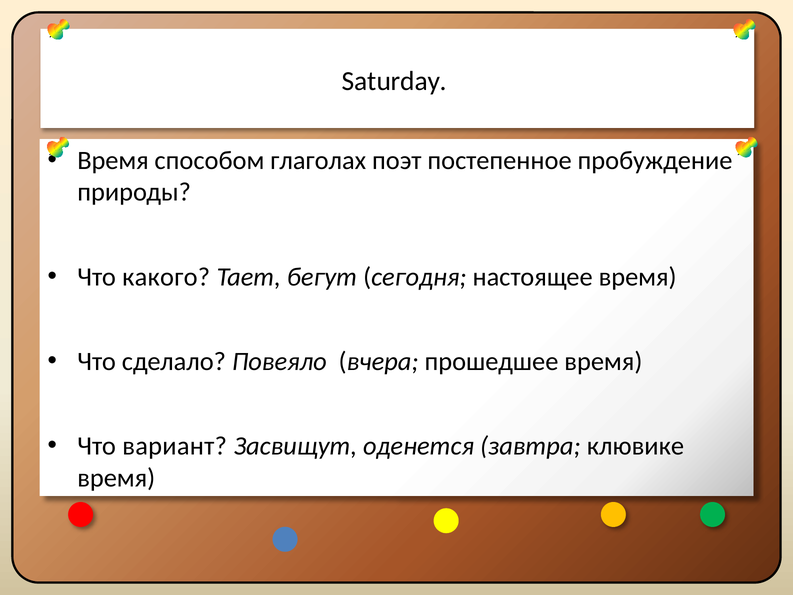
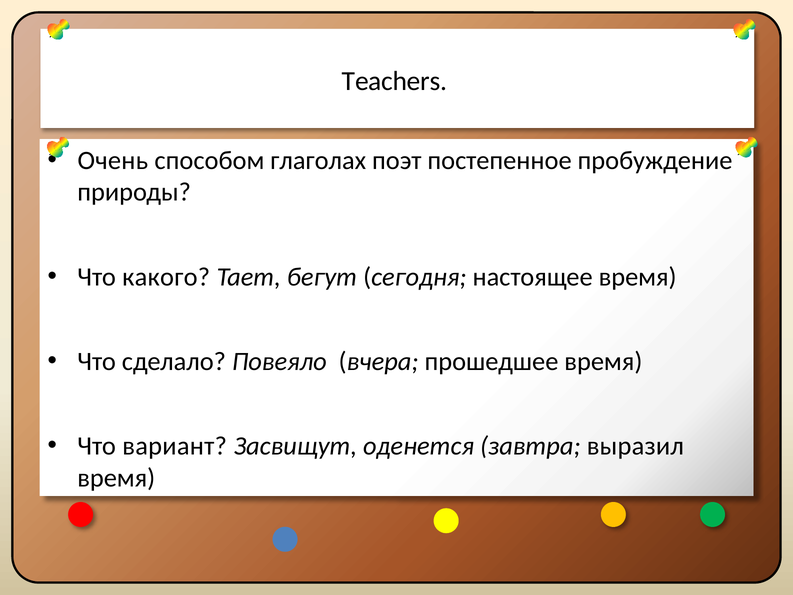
Saturday: Saturday -> Teachers (394, 81)
Время: Время -> Очень (113, 160)
клювике: клювике -> выразил (635, 446)
